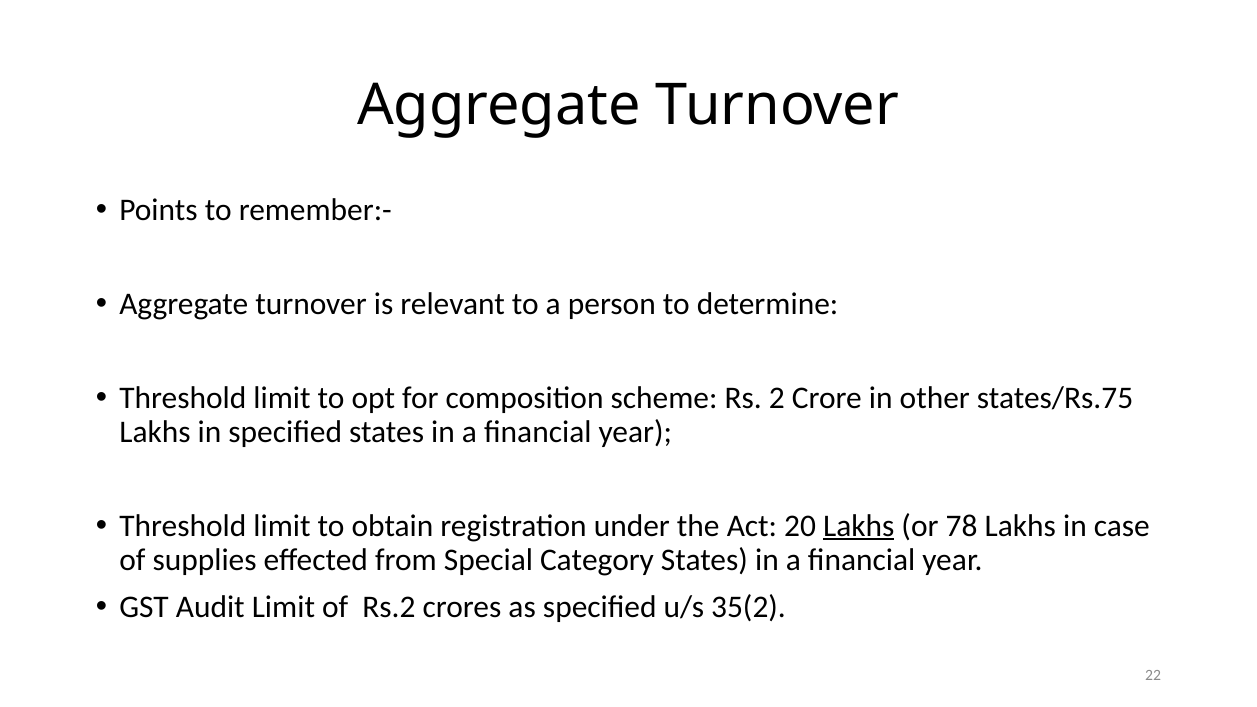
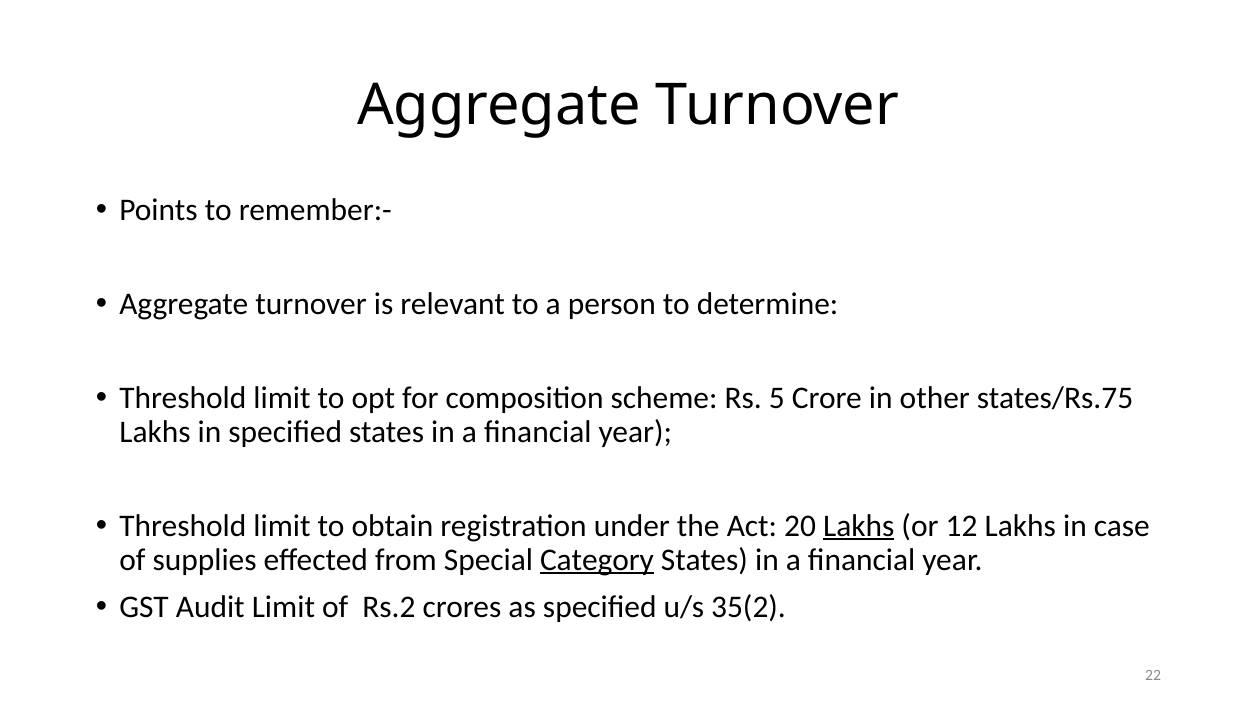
2: 2 -> 5 (777, 398)
78: 78 -> 12 (962, 526)
Category underline: none -> present (597, 560)
